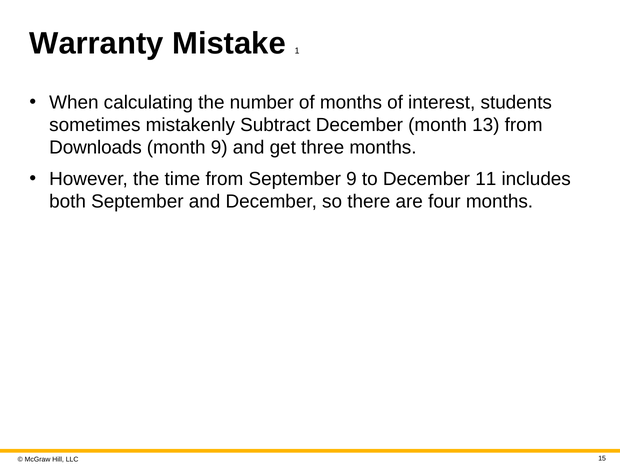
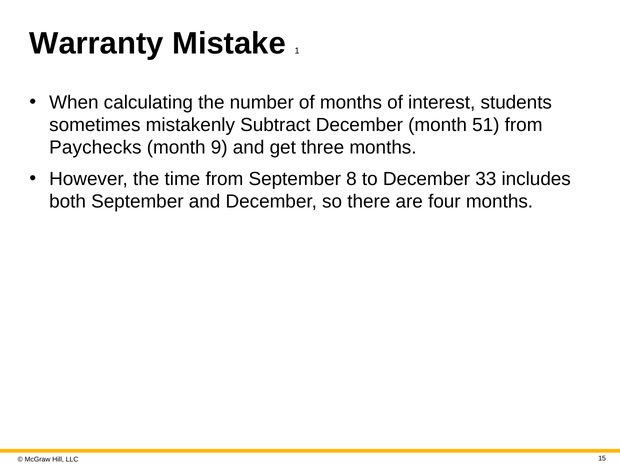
13: 13 -> 51 (486, 125)
Downloads: Downloads -> Paychecks (95, 148)
September 9: 9 -> 8 (351, 179)
11: 11 -> 33 (486, 179)
